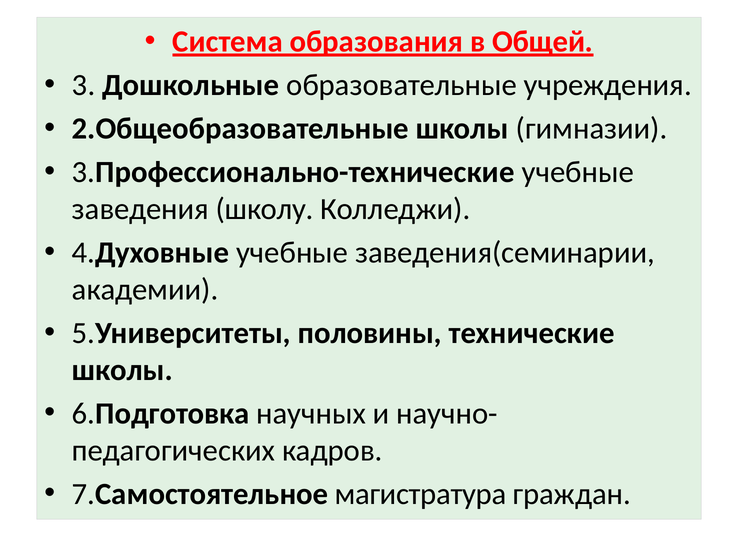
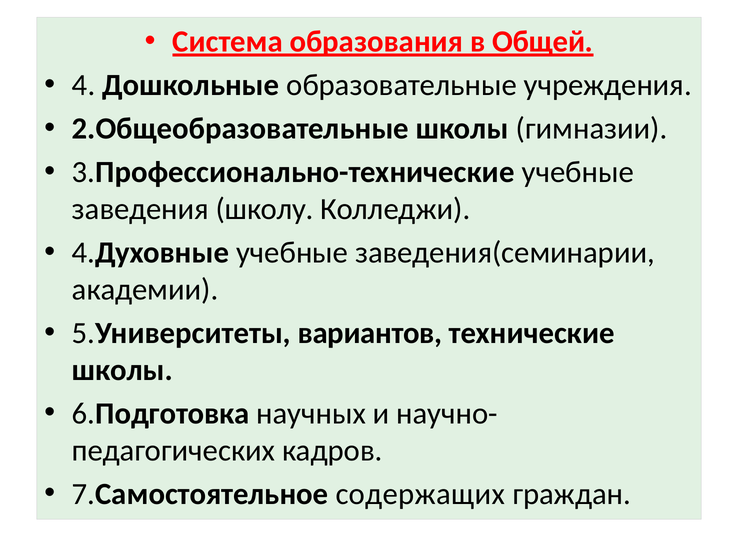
3: 3 -> 4 (84, 85)
половины: половины -> вариантов (370, 333)
магистратура: магистратура -> содержащих (420, 493)
